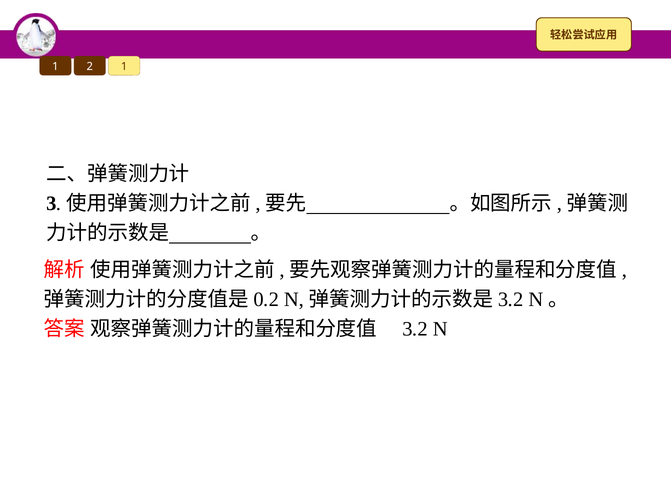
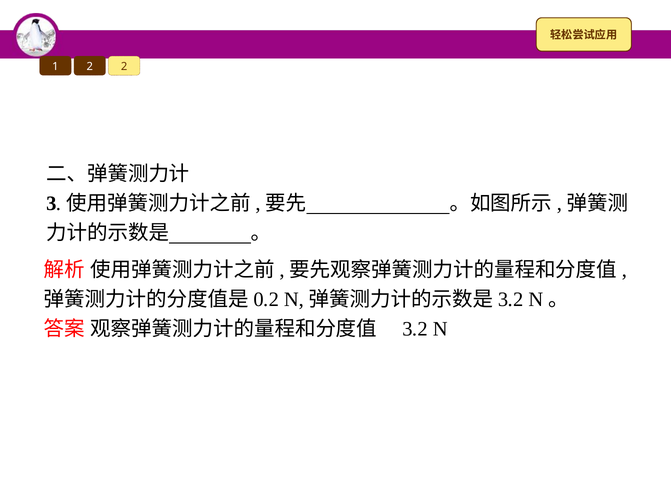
2 1: 1 -> 2 (124, 66)
